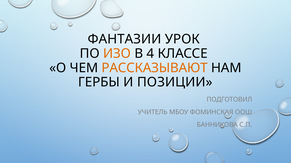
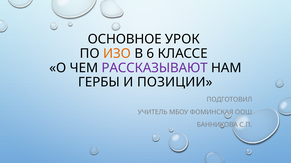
ФАНТАЗИИ: ФАНТАЗИИ -> ОСНОВНОЕ (125, 39)
4: 4 -> 6 (150, 54)
РАССКАЗЫВАЮТ colour: orange -> purple (155, 68)
